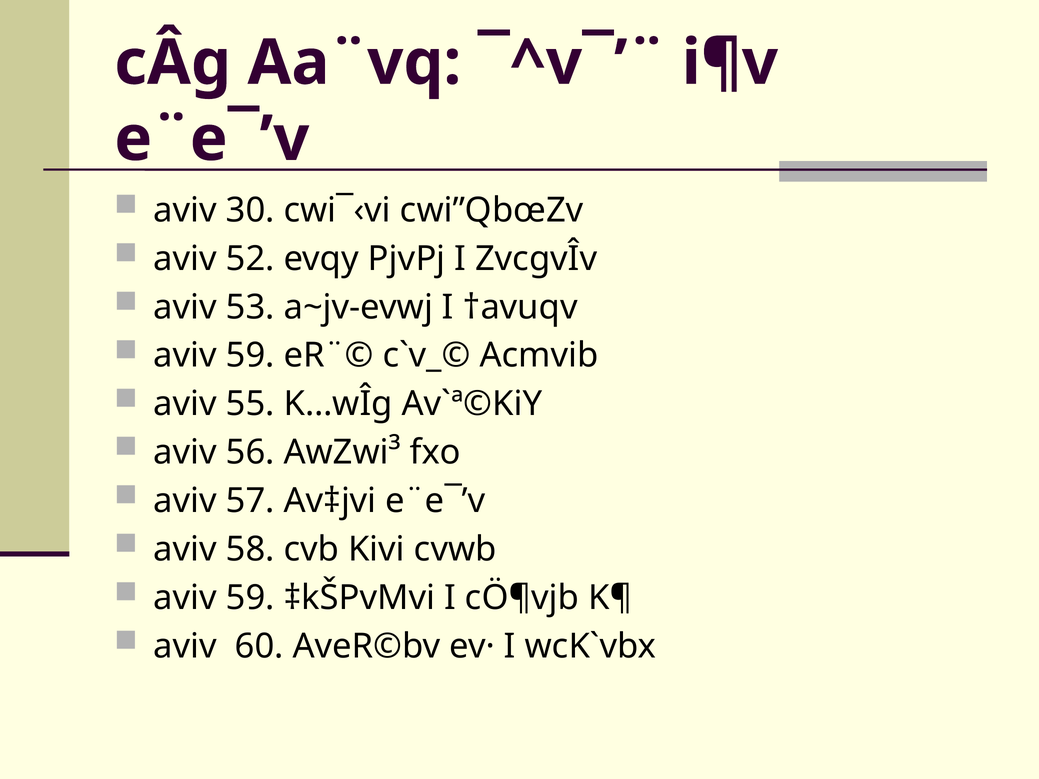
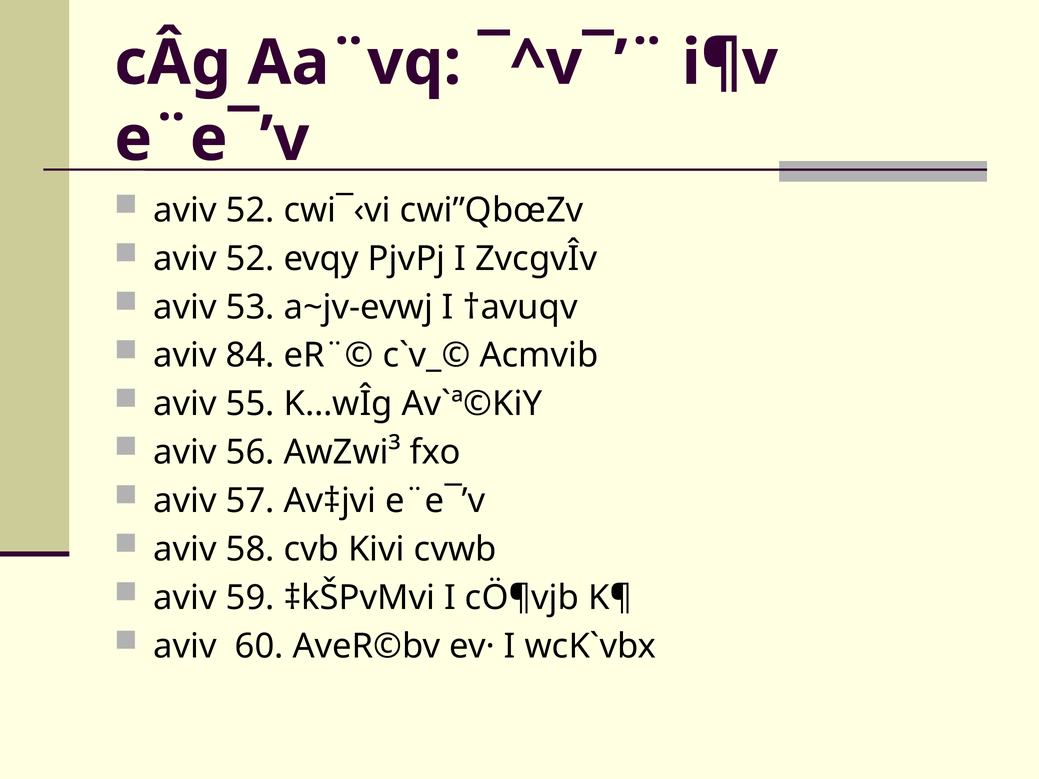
30: 30 -> 52 (250, 210)
59: 59 -> 84 (250, 356)
